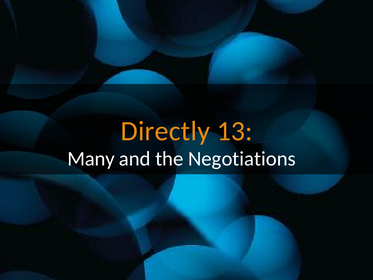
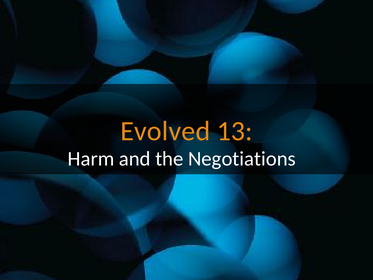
Directly: Directly -> Evolved (165, 131)
Many: Many -> Harm (91, 159)
